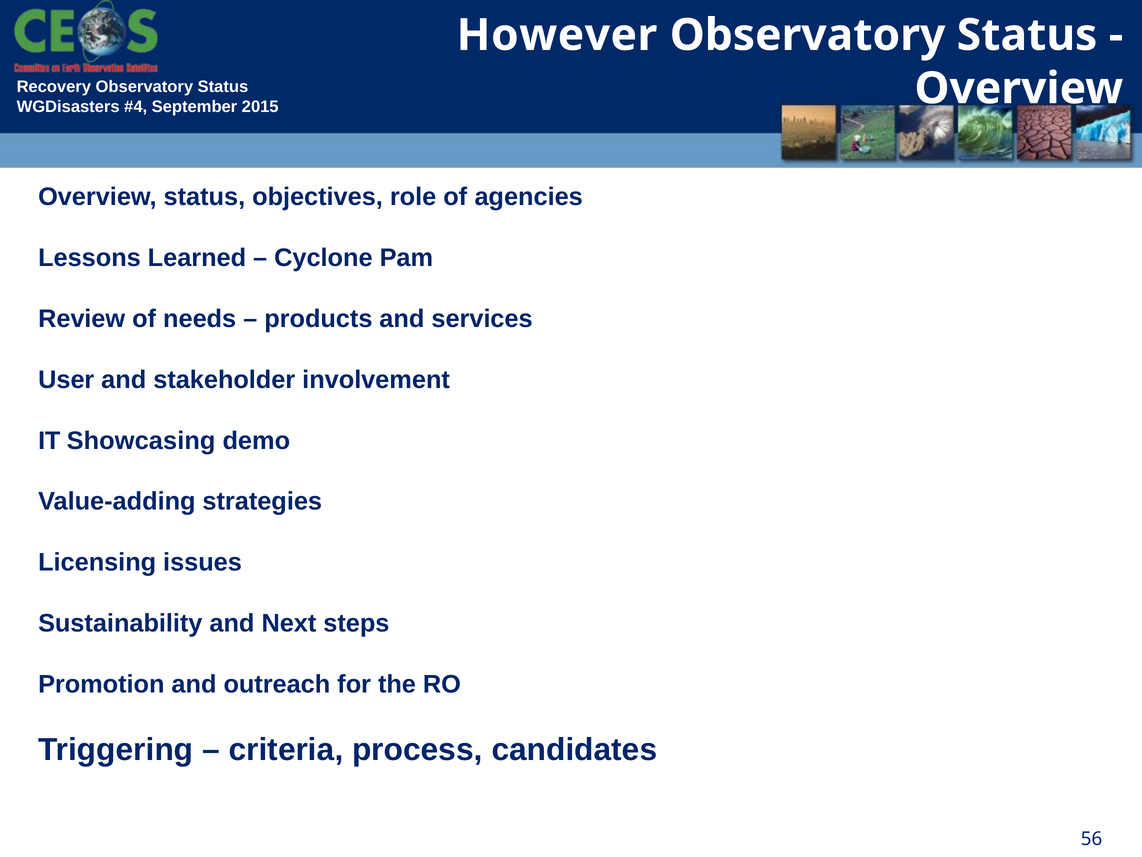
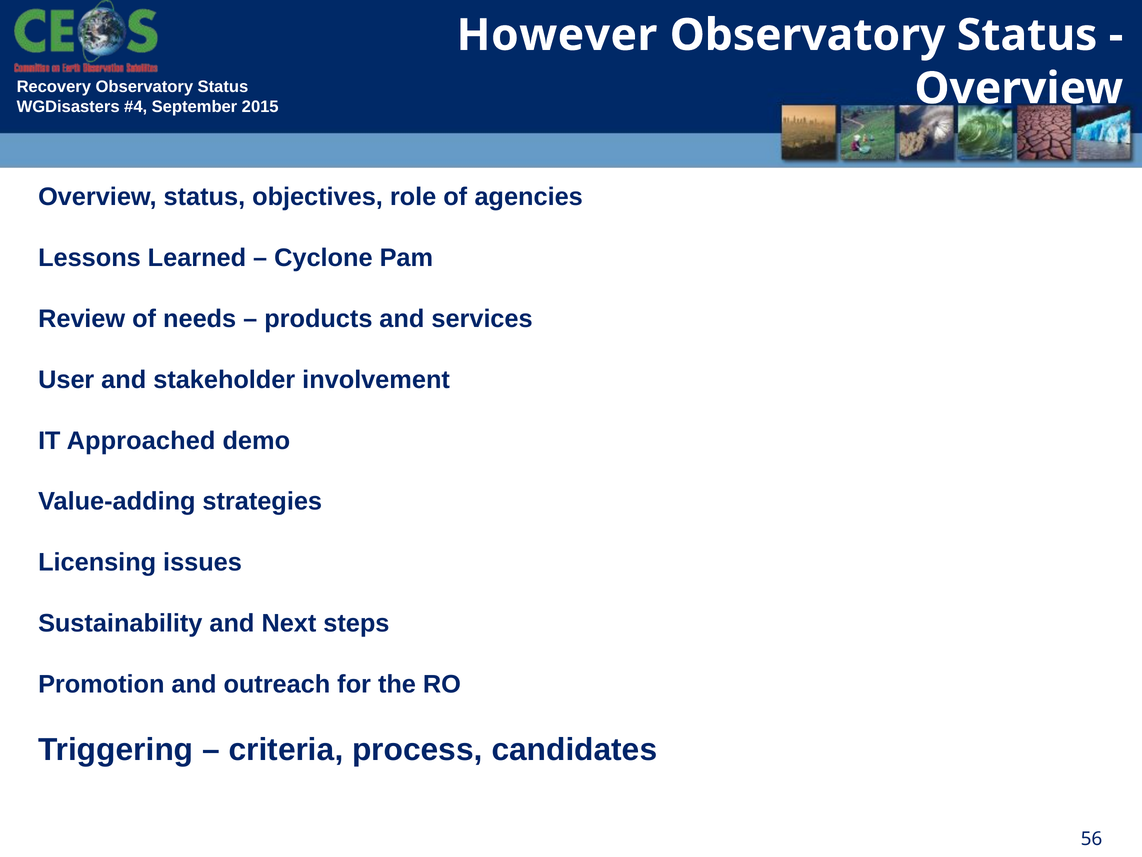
Showcasing: Showcasing -> Approached (141, 440)
